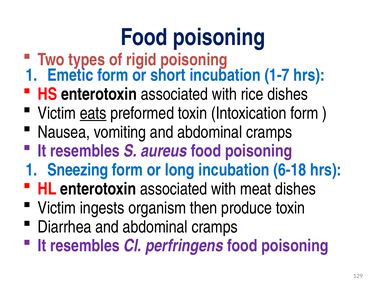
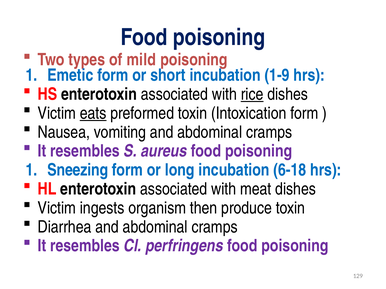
rigid: rigid -> mild (141, 60)
1-7: 1-7 -> 1-9 (277, 75)
rice underline: none -> present (252, 94)
